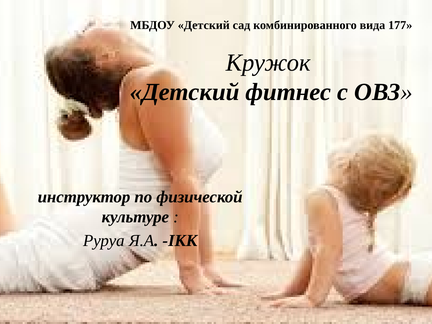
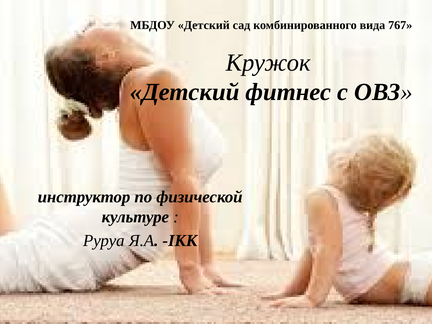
177: 177 -> 767 (400, 25)
